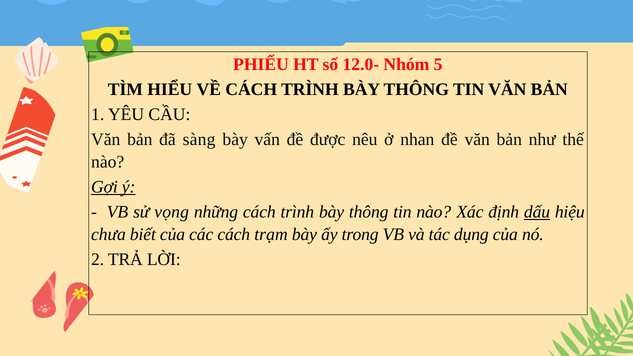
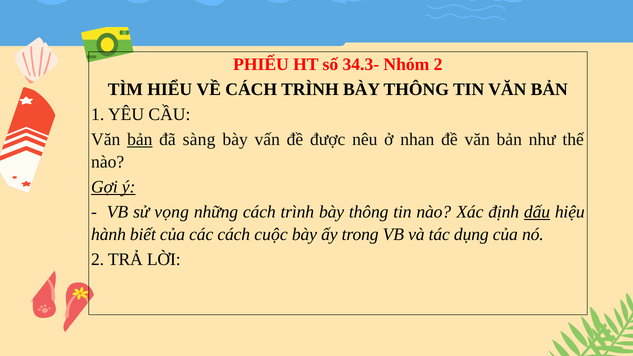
12.0-: 12.0- -> 34.3- (361, 64)
Nhóm 5: 5 -> 2 (438, 64)
bản underline: none -> present (140, 140)
chưa: chưa -> hành (109, 234)
trạm: trạm -> cuộc (271, 234)
